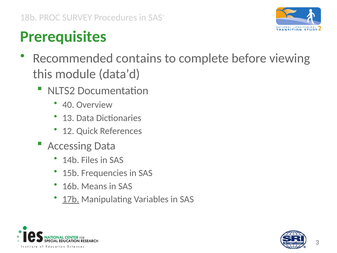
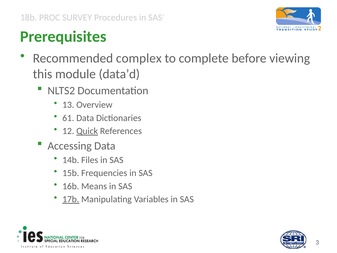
contains: contains -> complex (139, 58)
40: 40 -> 13 (68, 105)
13: 13 -> 61 (68, 118)
Quick underline: none -> present (87, 131)
